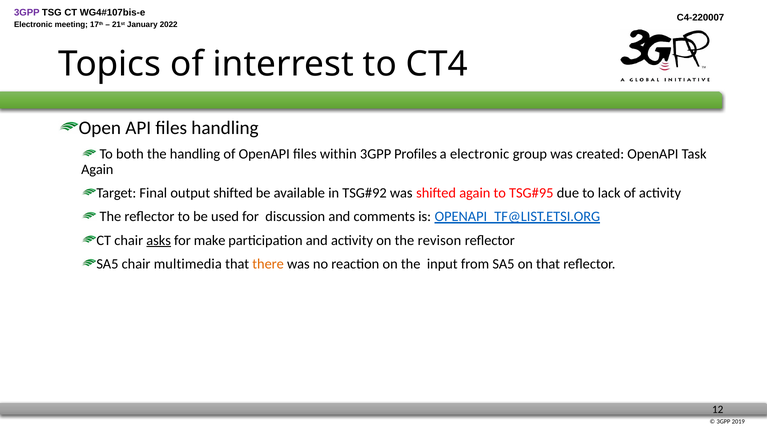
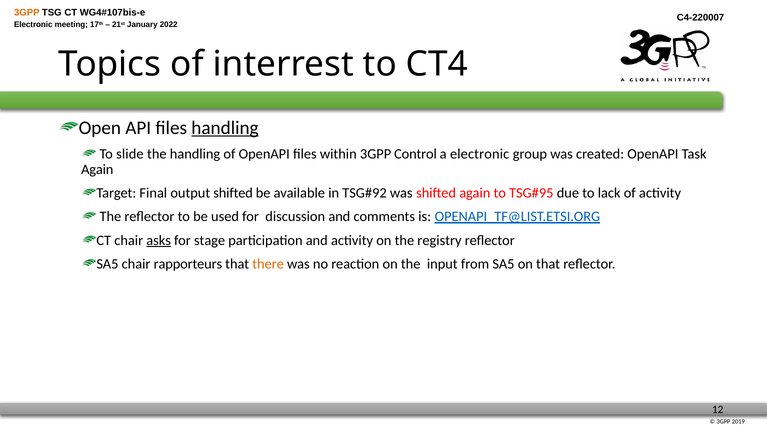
3GPP colour: purple -> orange (27, 13)
handling underline: none -> present (225, 128)
both: both -> slide (130, 154)
Profiles: Profiles -> Control (416, 154)
make: make -> stage (210, 241)
revison: revison -> registry (439, 241)
multimedia: multimedia -> rapporteurs (188, 264)
